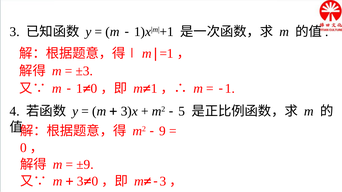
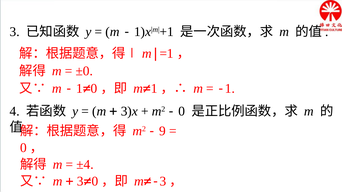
±3: ±3 -> ±0 (84, 71)
5: 5 -> 0 (182, 112)
±9: ±9 -> ±4 (85, 165)
